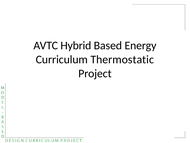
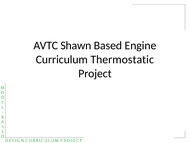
Hybrid: Hybrid -> Shawn (76, 45)
Energy: Energy -> Engine (140, 45)
